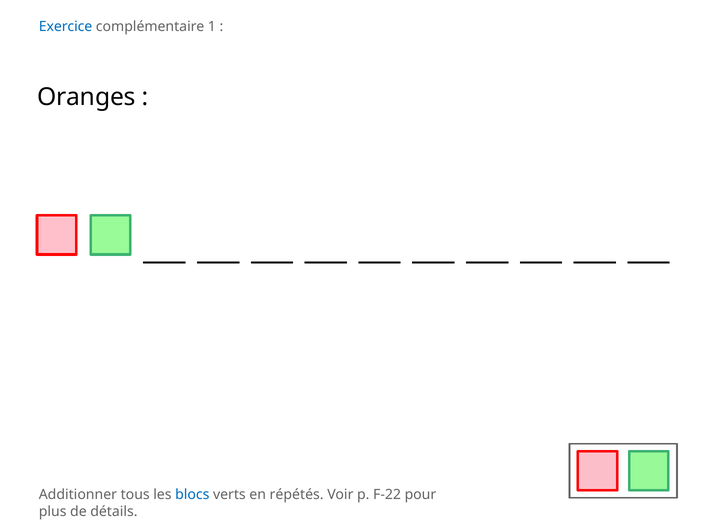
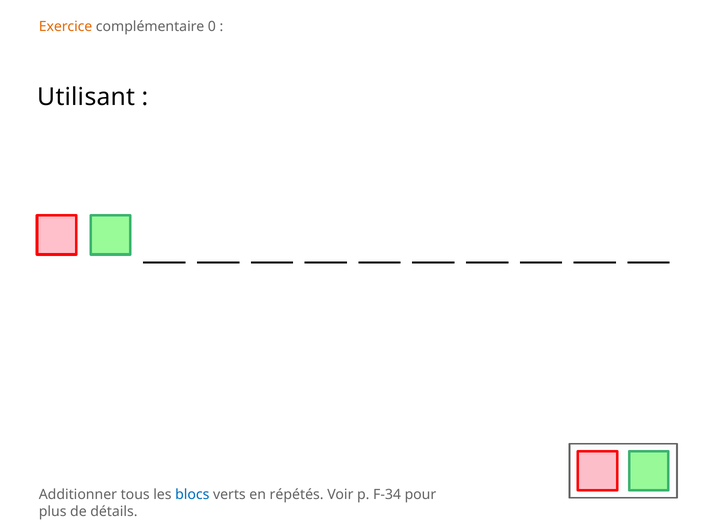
Exercice colour: blue -> orange (66, 27)
1: 1 -> 0 (212, 27)
Oranges: Oranges -> Utilisant (86, 97)
F-22: F-22 -> F-34 (387, 495)
